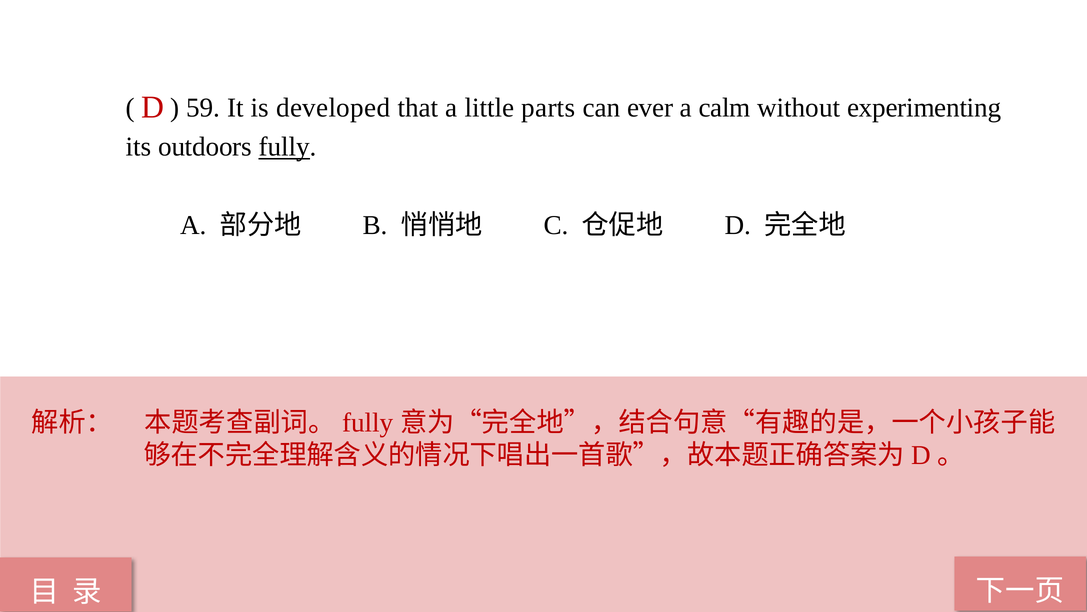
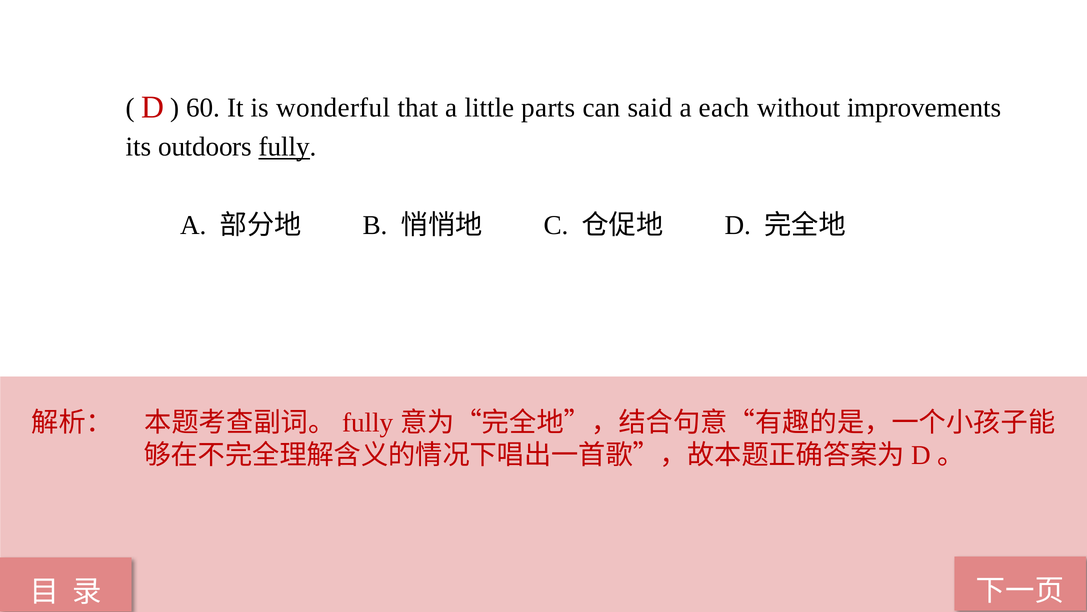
59: 59 -> 60 (203, 108)
developed: developed -> wonderful (333, 108)
ever: ever -> said (650, 108)
calm: calm -> each (724, 108)
experimenting: experimenting -> improvements (924, 108)
